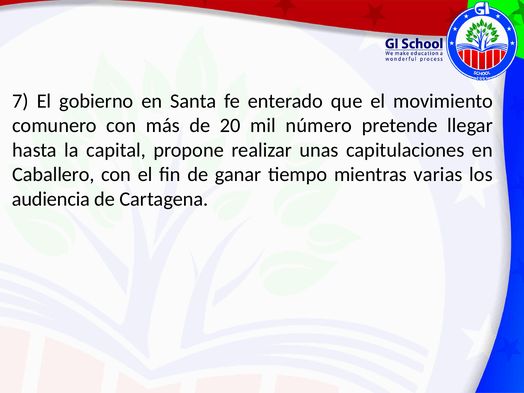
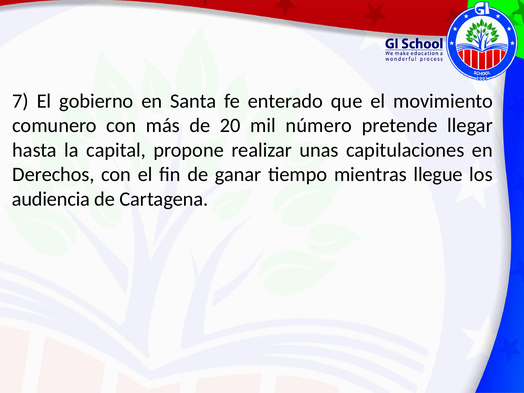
Caballero: Caballero -> Derechos (53, 174)
varias: varias -> llegue (438, 174)
